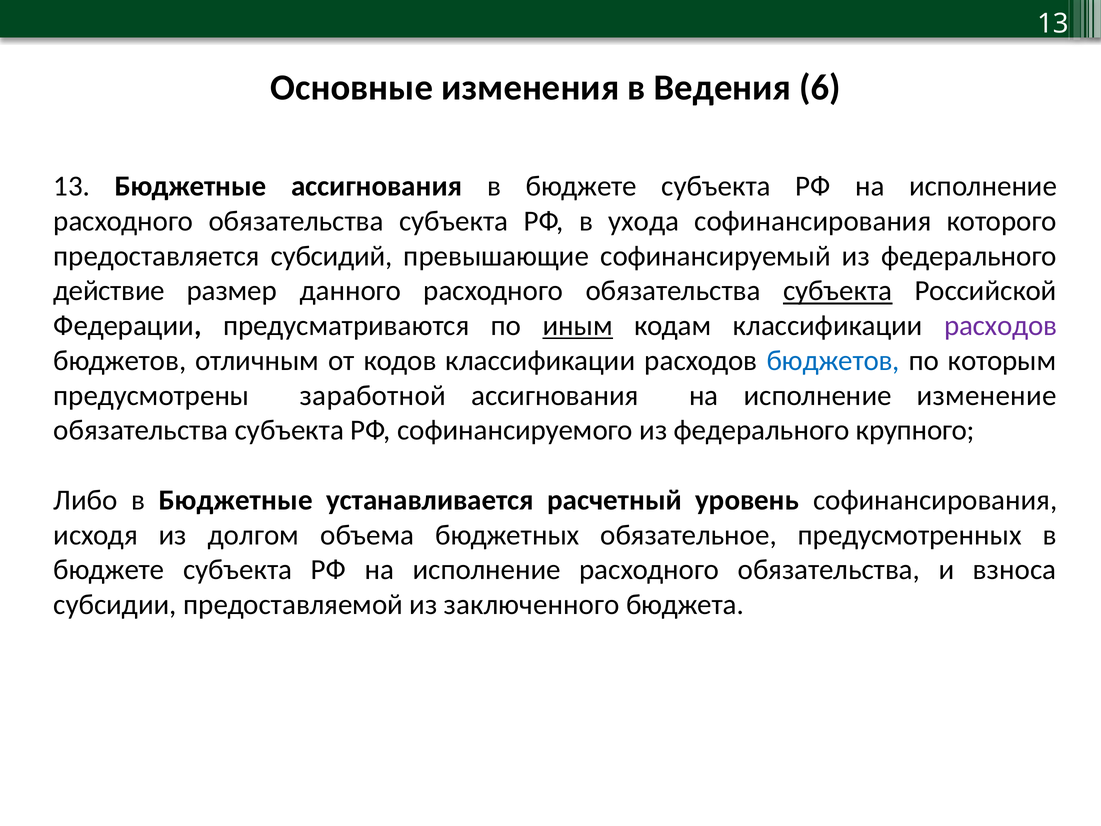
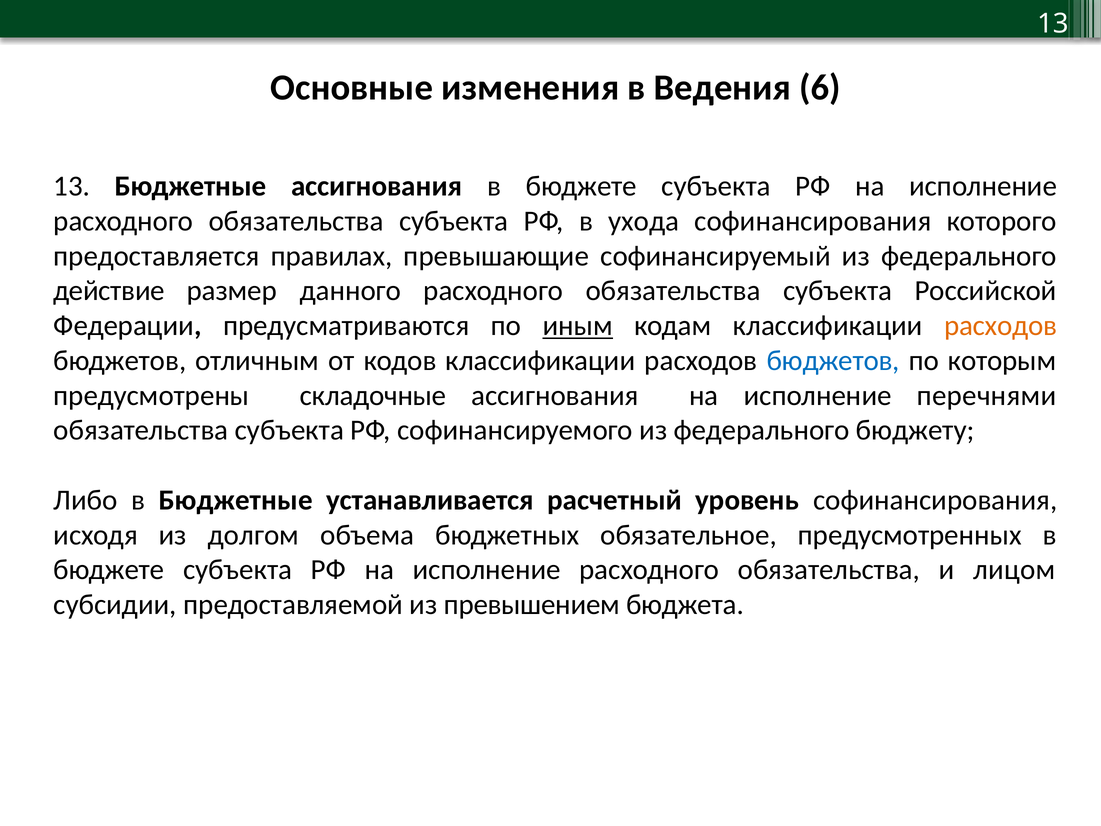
субсидий: субсидий -> правилах (332, 256)
субъекта underline: present -> none (838, 291)
расходов colour: purple -> orange (1001, 326)
заработной: заработной -> складочные (373, 395)
изменение: изменение -> перечнями (987, 395)
крупного: крупного -> бюджету (915, 430)
взноса: взноса -> лицом (1014, 570)
заключенного: заключенного -> превышением (532, 604)
